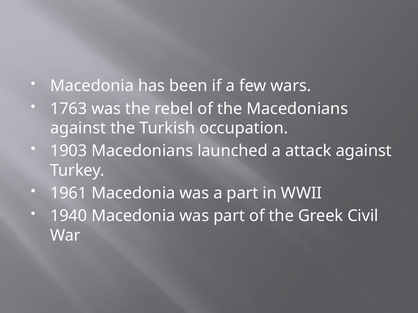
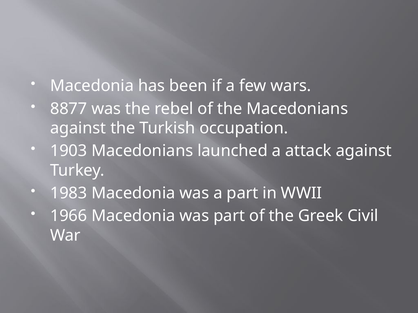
1763: 1763 -> 8877 (69, 109)
1961: 1961 -> 1983 (69, 193)
1940: 1940 -> 1966 (69, 216)
